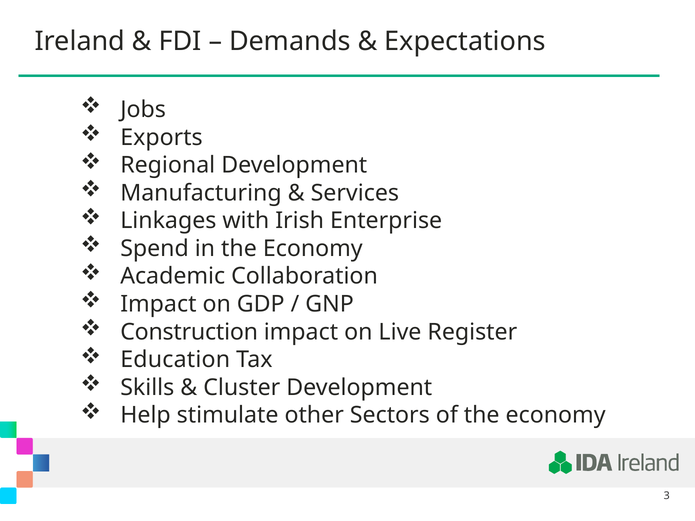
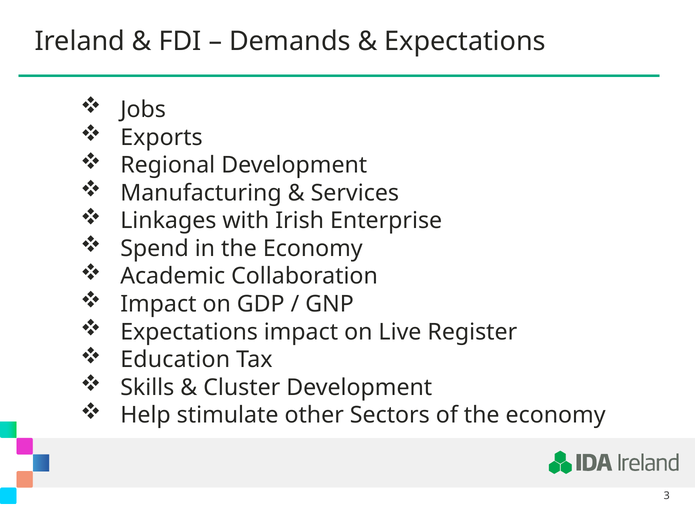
Construction: Construction -> Expectations (189, 332)
